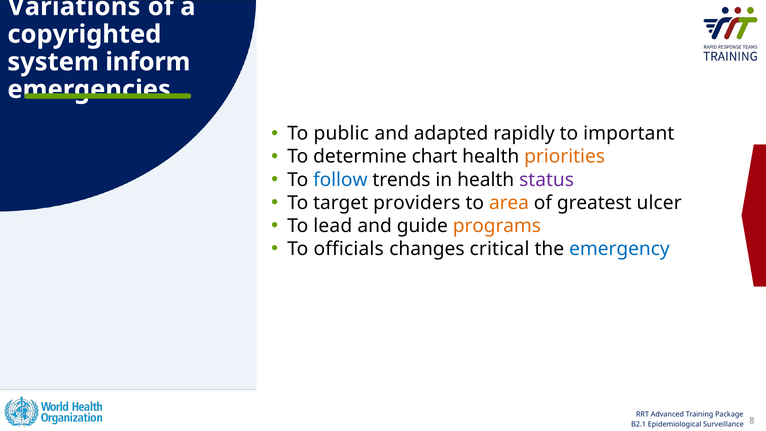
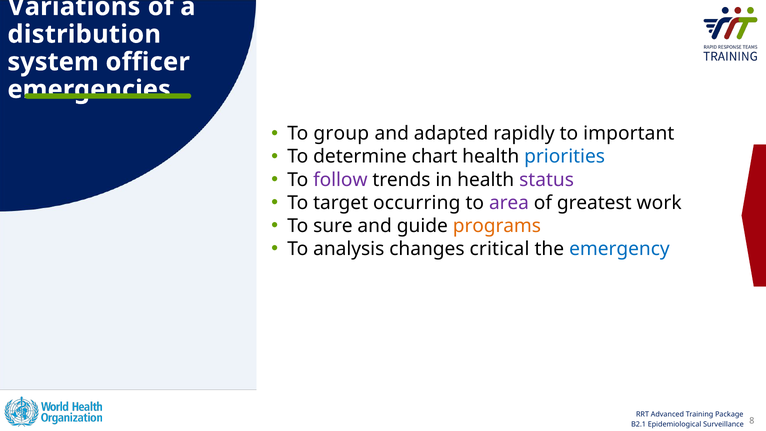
copyrighted: copyrighted -> distribution (84, 34)
inform: inform -> officer (148, 62)
public: public -> group (341, 134)
priorities colour: orange -> blue (565, 157)
follow colour: blue -> purple (340, 180)
providers: providers -> occurring (417, 203)
area colour: orange -> purple (509, 203)
ulcer: ulcer -> work (659, 203)
lead: lead -> sure (333, 226)
officials: officials -> analysis (349, 249)
